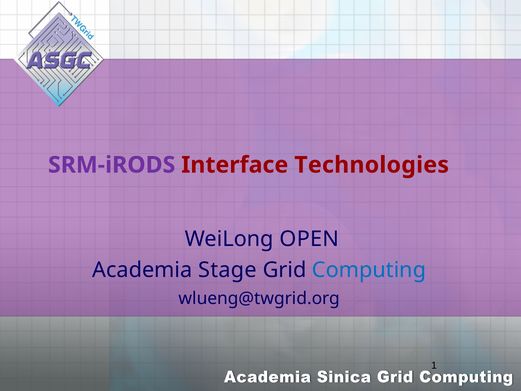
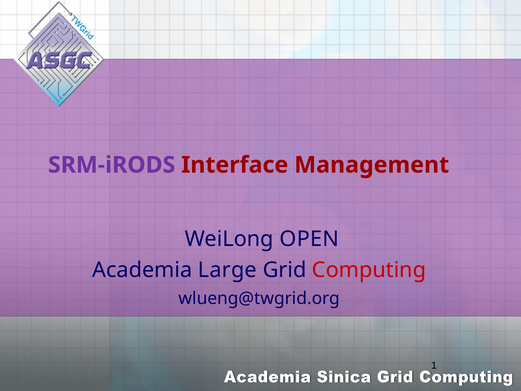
Technologies: Technologies -> Management (372, 165)
Stage: Stage -> Large (227, 270)
Computing colour: blue -> red (369, 270)
